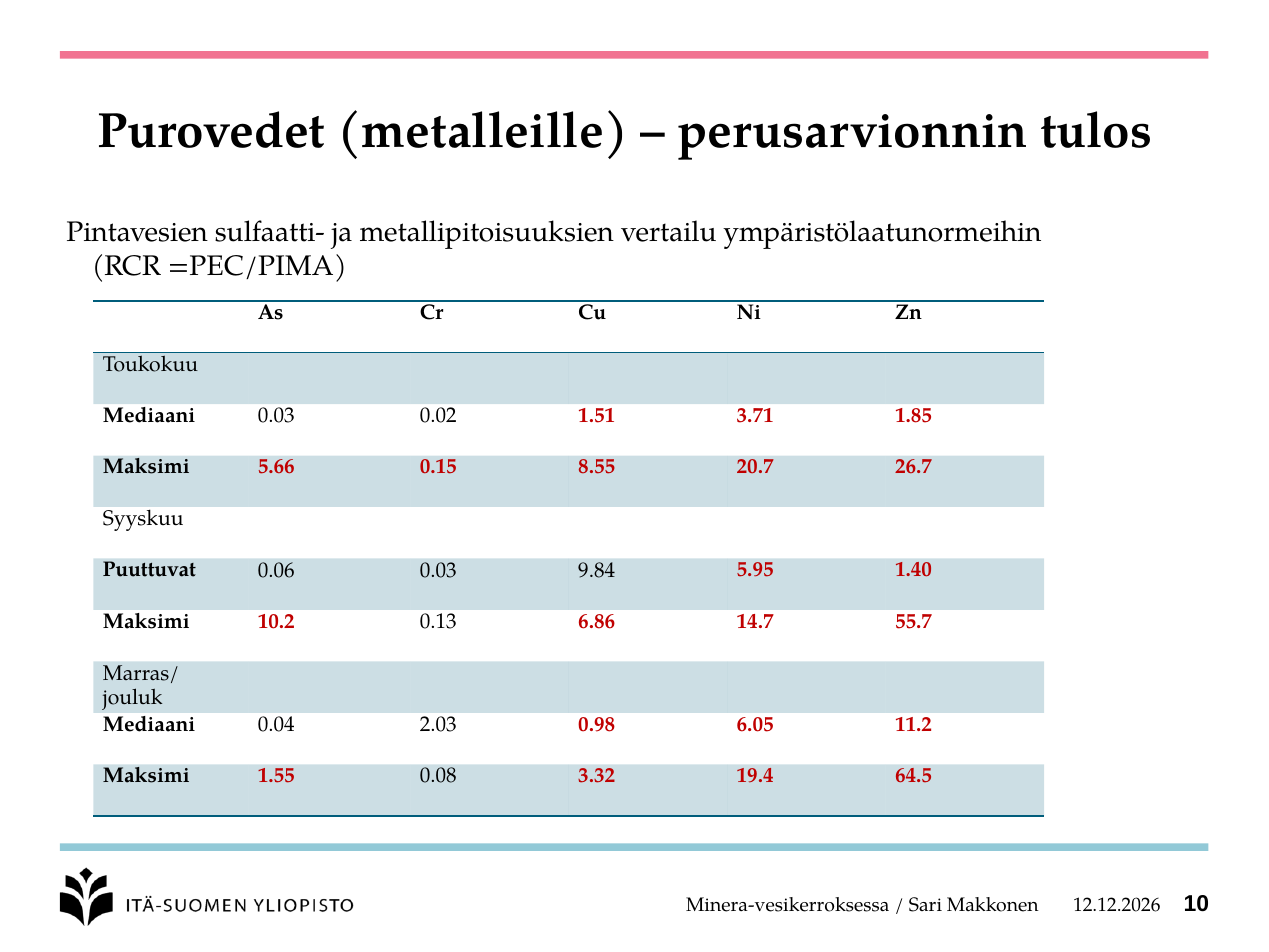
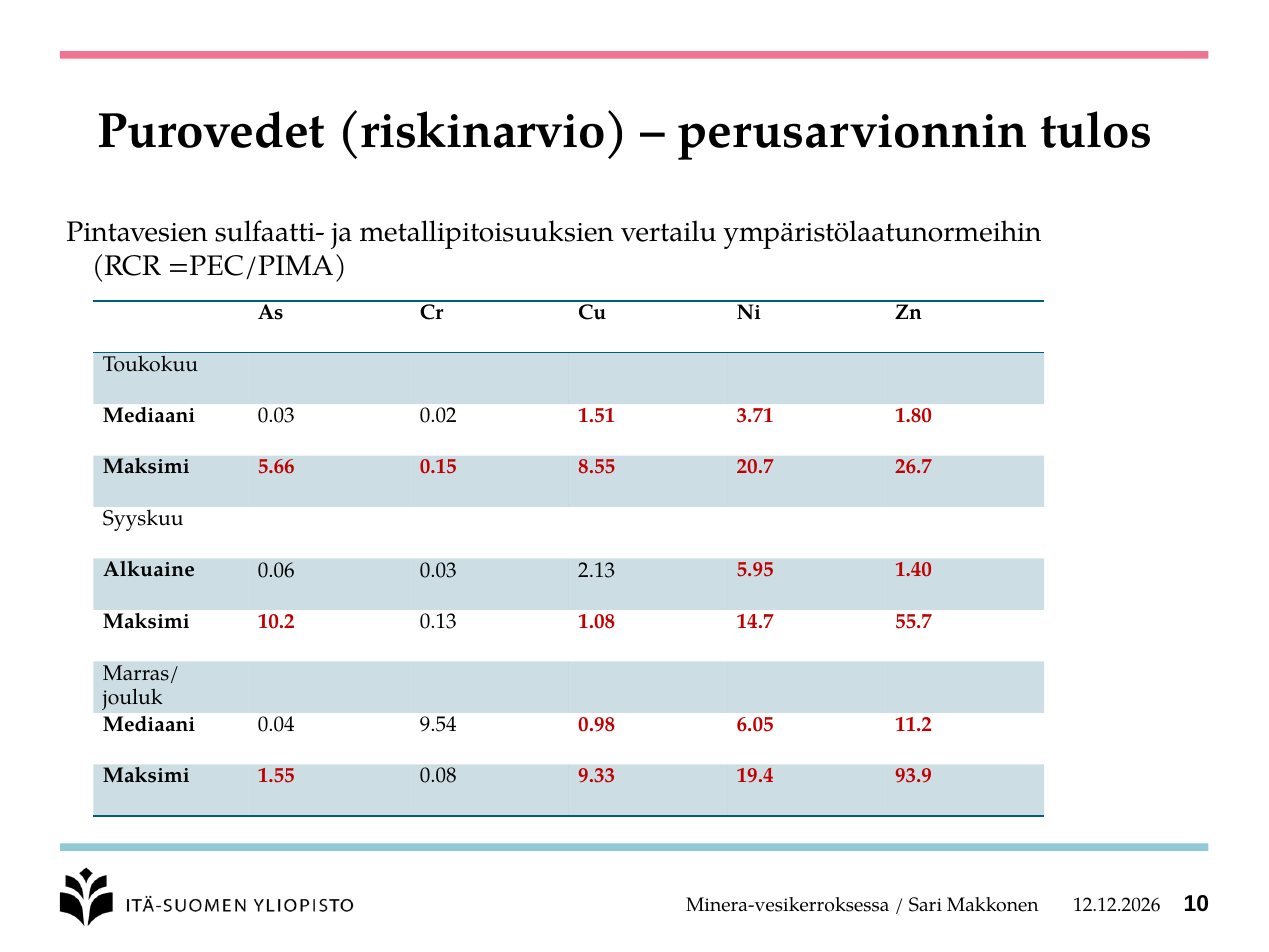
metalleille: metalleille -> riskinarvio (483, 131)
1.85: 1.85 -> 1.80 (914, 415)
Puuttuvat: Puuttuvat -> Alkuaine (149, 570)
9.84: 9.84 -> 2.13 (597, 570)
6.86: 6.86 -> 1.08 (597, 621)
2.03: 2.03 -> 9.54 (438, 724)
3.32: 3.32 -> 9.33 (597, 776)
64.5: 64.5 -> 93.9 (914, 776)
